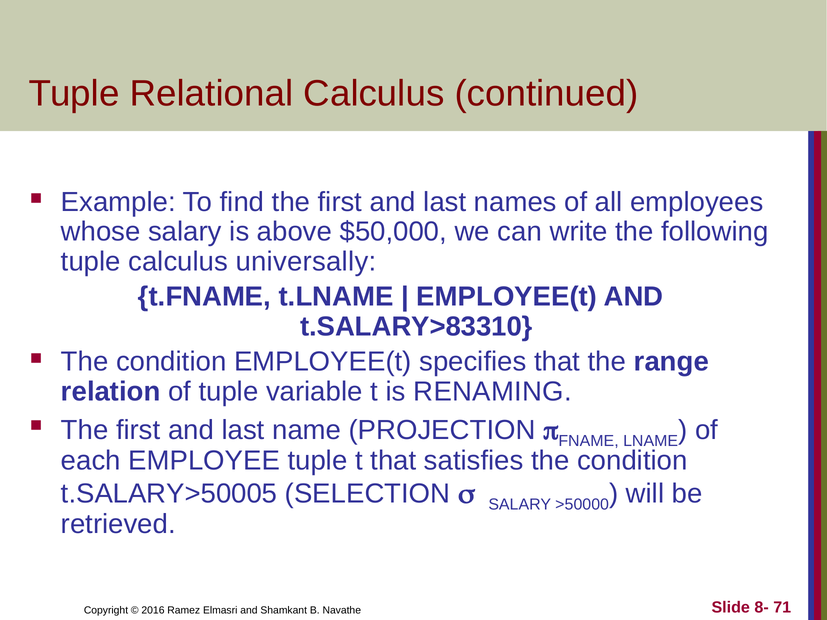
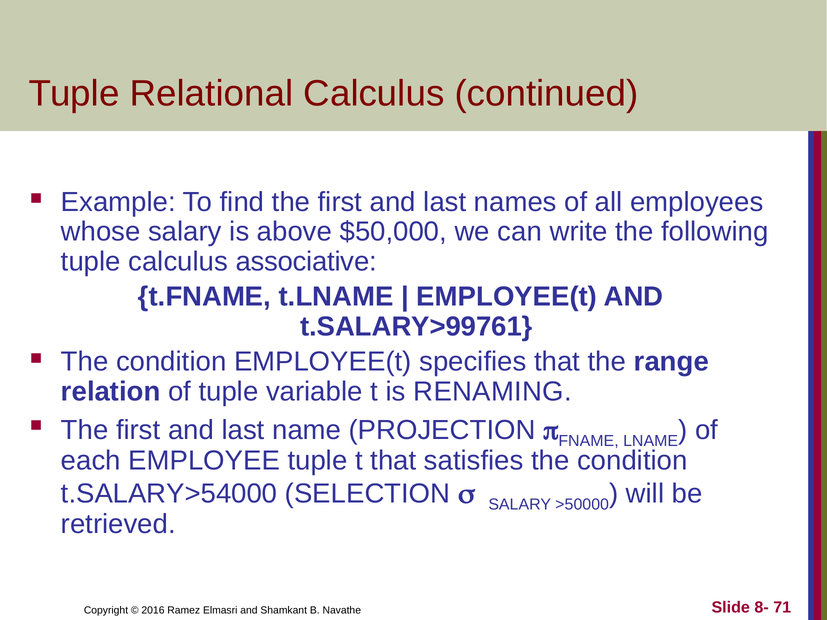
universally: universally -> associative (306, 262)
t.SALARY>83310: t.SALARY>83310 -> t.SALARY>99761 (416, 327)
t.SALARY>50005: t.SALARY>50005 -> t.SALARY>54000 (169, 494)
